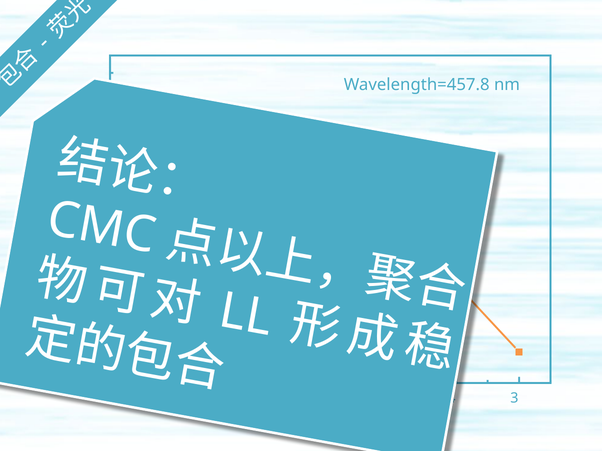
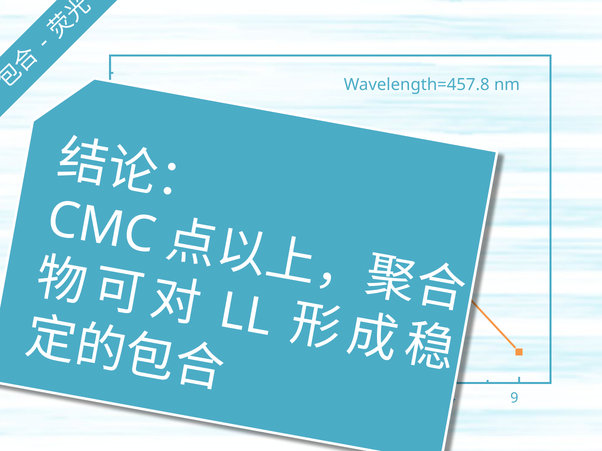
3: 3 -> 9 (514, 398)
